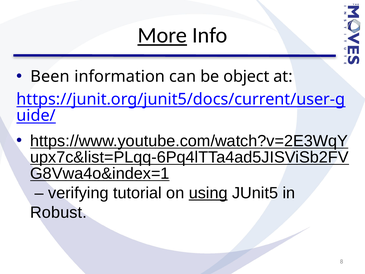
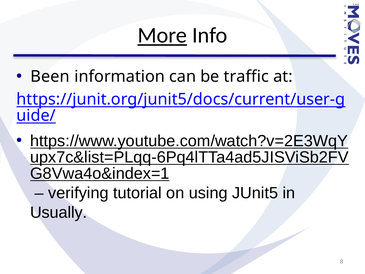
object: object -> traffic (246, 77)
using underline: present -> none (208, 193)
Robust: Robust -> Usually (59, 212)
